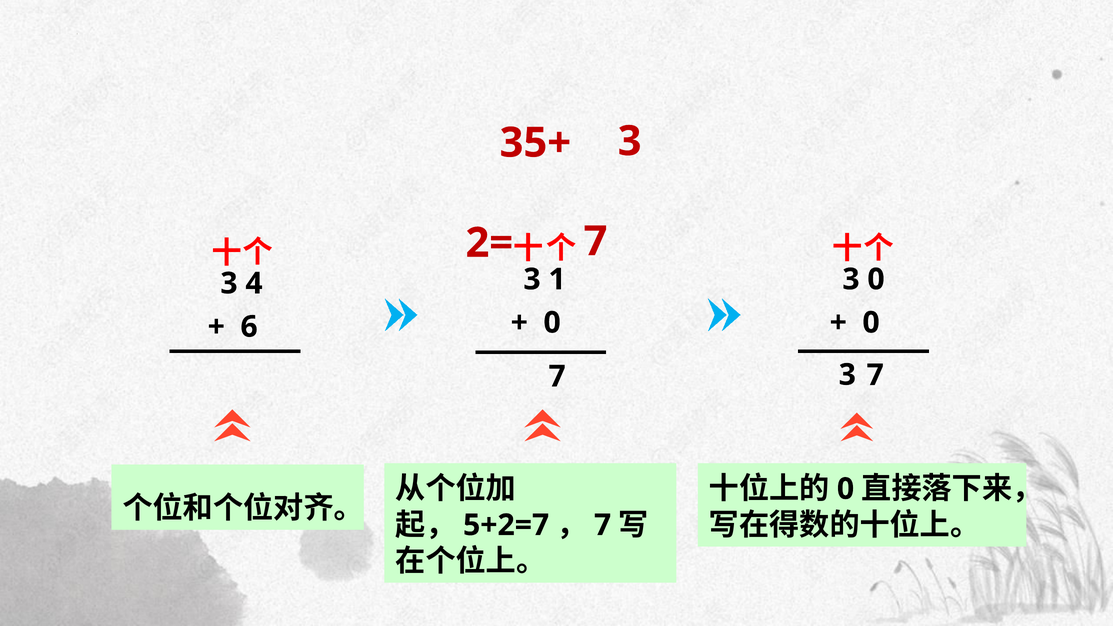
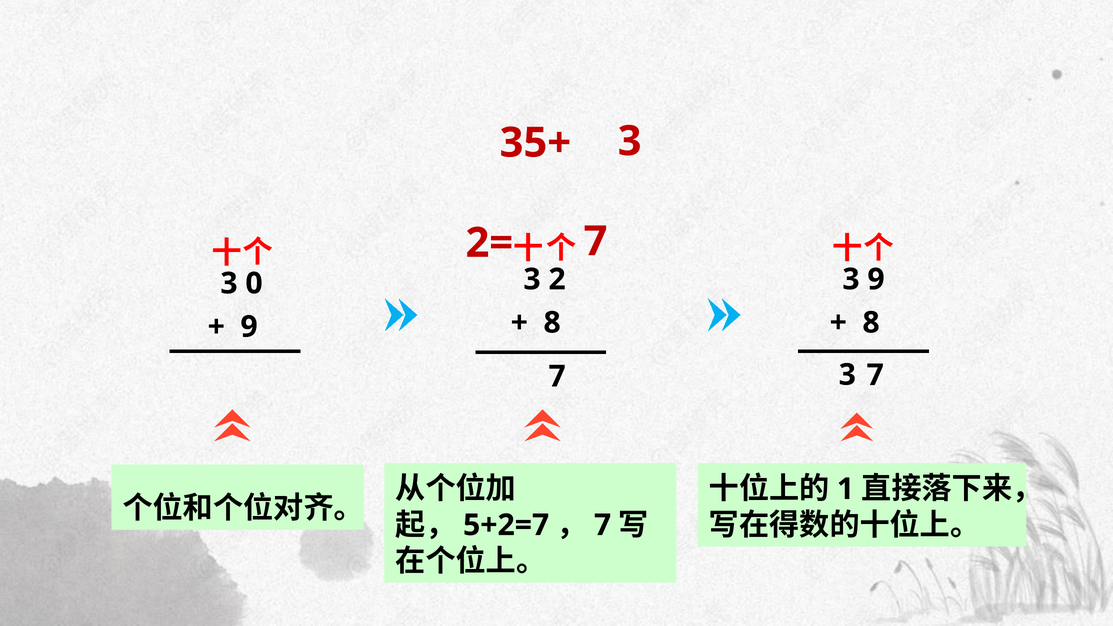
3 0: 0 -> 9 (876, 279)
1: 1 -> 2 (557, 279)
4: 4 -> 0 (254, 283)
0: 0 -> 8 (552, 323)
0: 0 -> 8 (871, 323)
6: 6 -> 9 (249, 327)
0: 0 -> 1 (846, 489)
